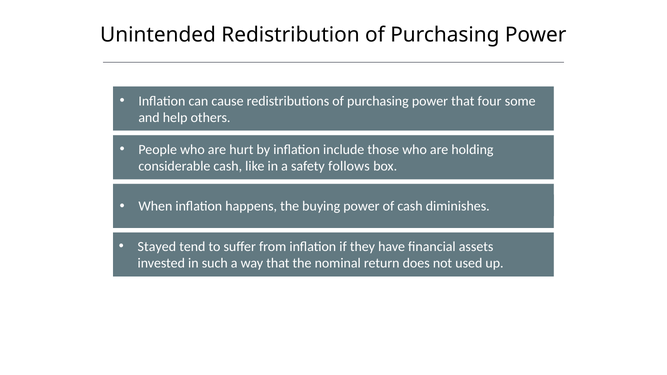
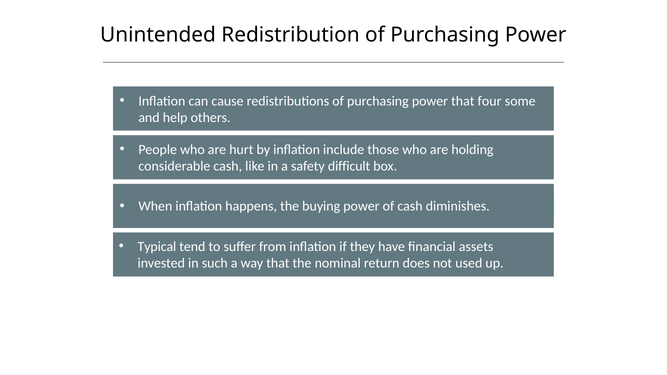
follows: follows -> difficult (349, 166)
Stayed: Stayed -> Typical (157, 247)
